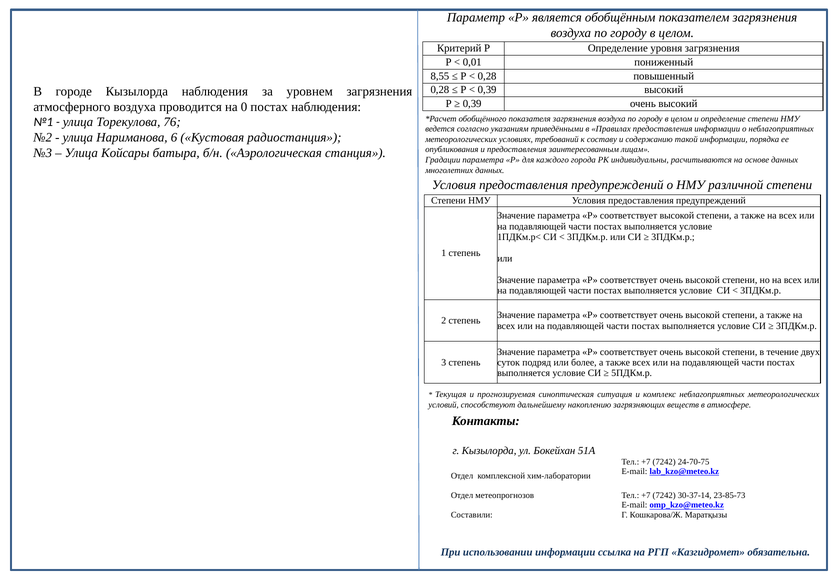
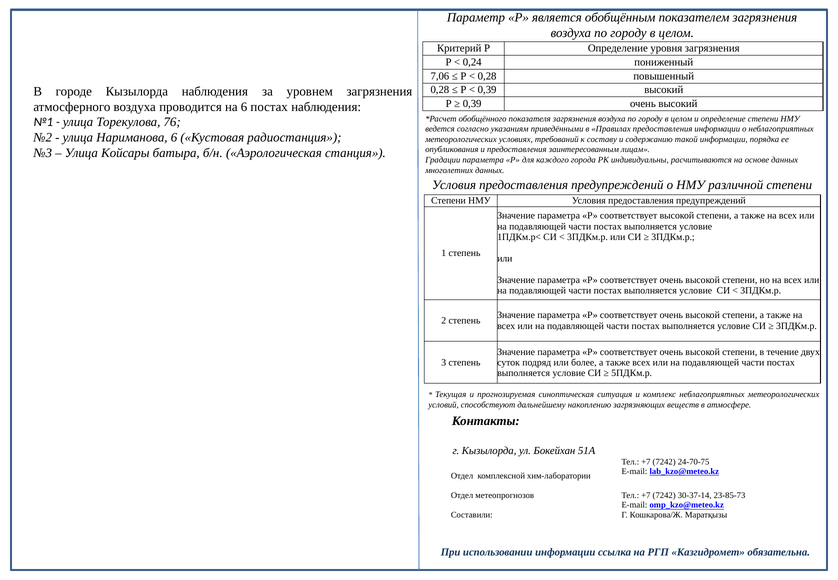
0,01: 0,01 -> 0,24 (472, 62)
8,55: 8,55 -> 7,06 (440, 76)
на 0: 0 -> 6 (244, 107)
